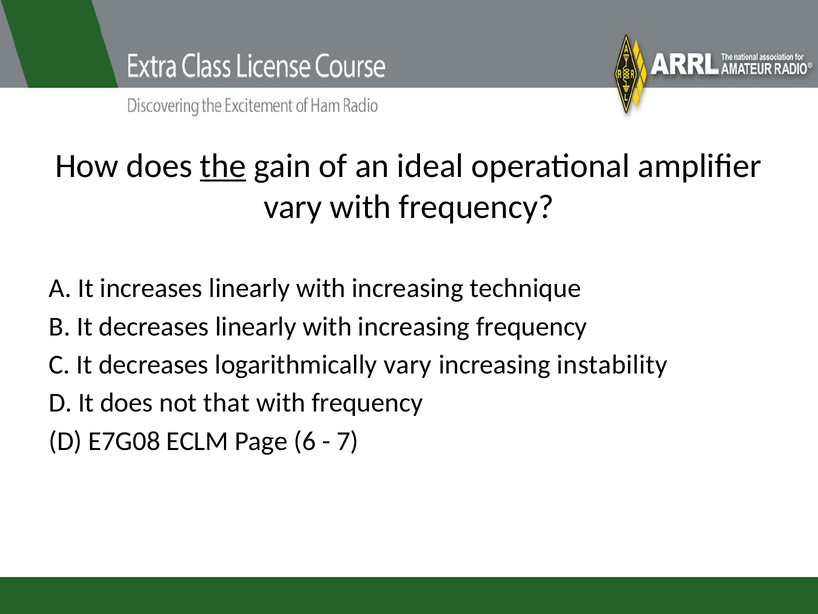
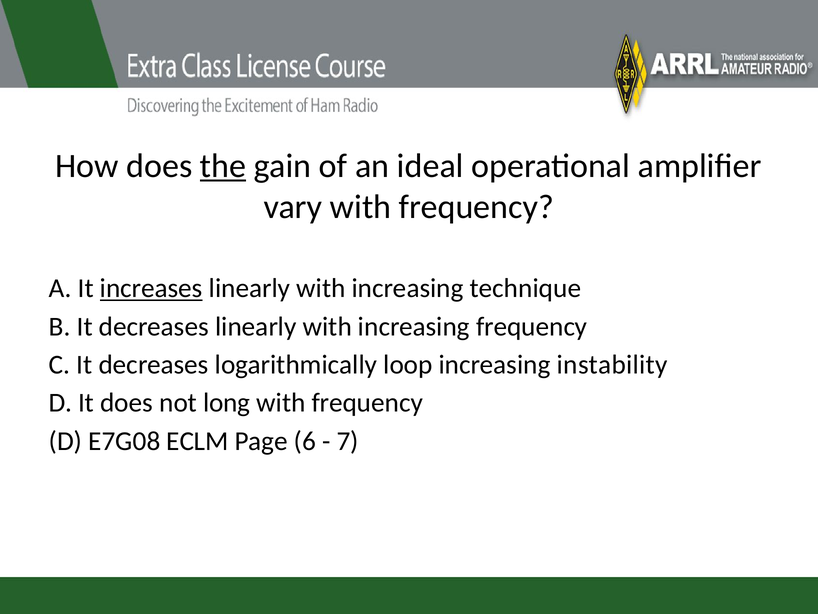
increases underline: none -> present (151, 288)
logarithmically vary: vary -> loop (408, 364)
that: that -> long (227, 403)
